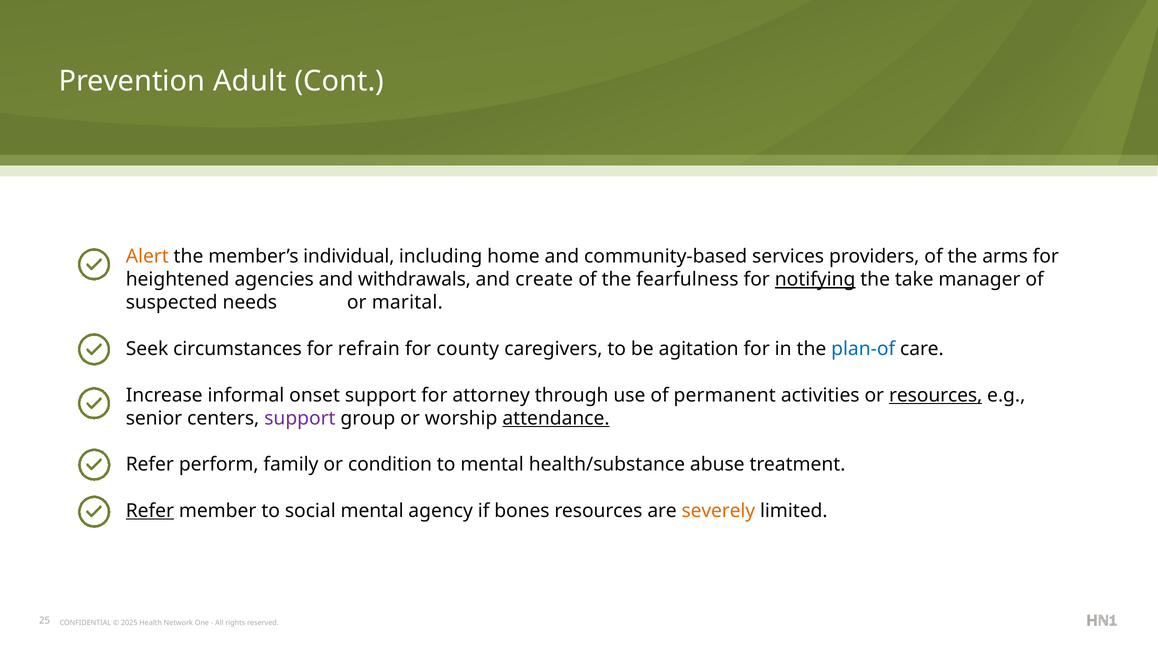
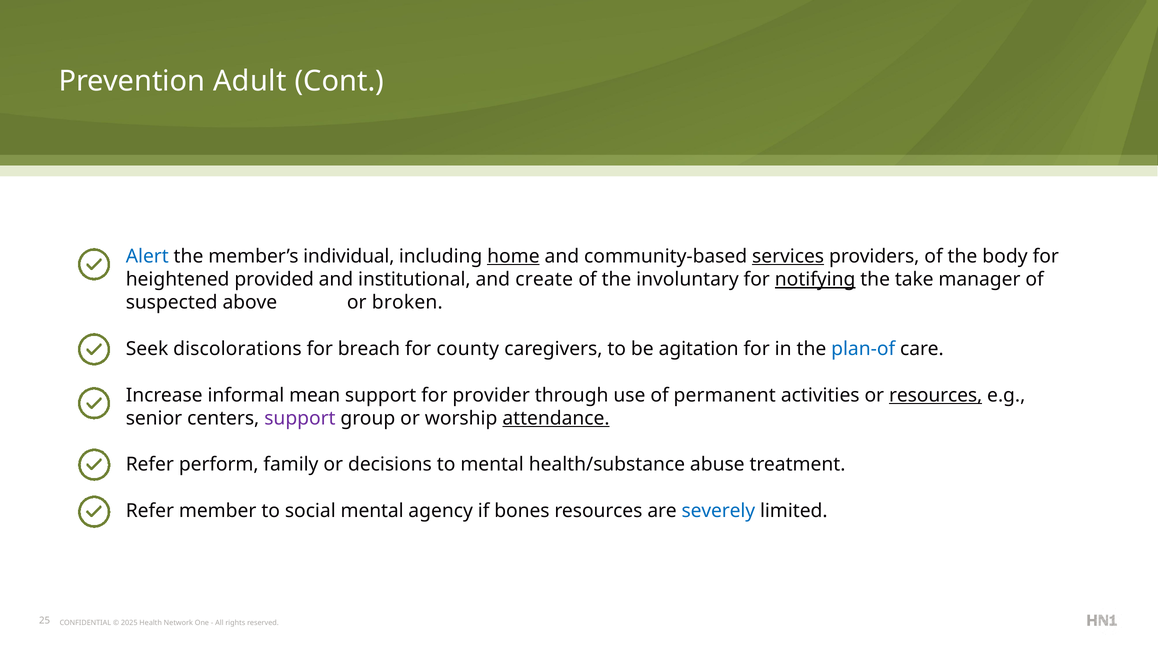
Alert colour: orange -> blue (147, 257)
home underline: none -> present (513, 257)
services underline: none -> present (788, 257)
arms: arms -> body (1005, 257)
agencies: agencies -> provided (274, 280)
withdrawals: withdrawals -> institutional (414, 280)
fearfulness: fearfulness -> involuntary (687, 280)
needs: needs -> above (250, 303)
marital: marital -> broken (407, 303)
circumstances: circumstances -> discolorations (237, 349)
refrain: refrain -> breach (369, 349)
onset: onset -> mean (315, 395)
attorney: attorney -> provider (491, 395)
condition: condition -> decisions (390, 465)
Refer underline: present -> none (150, 511)
severely colour: orange -> blue (718, 511)
